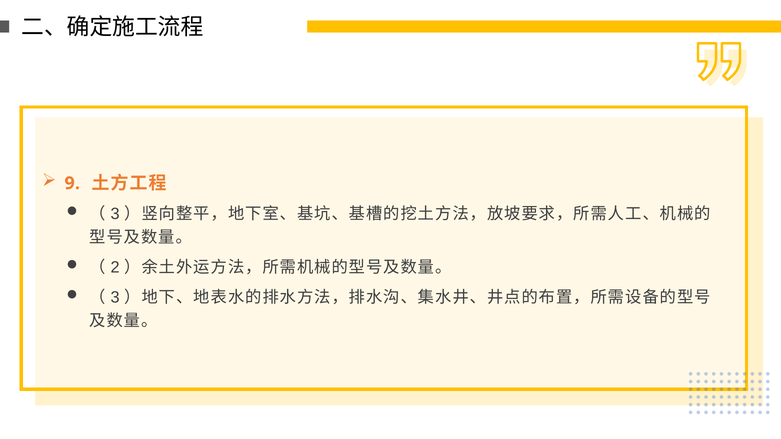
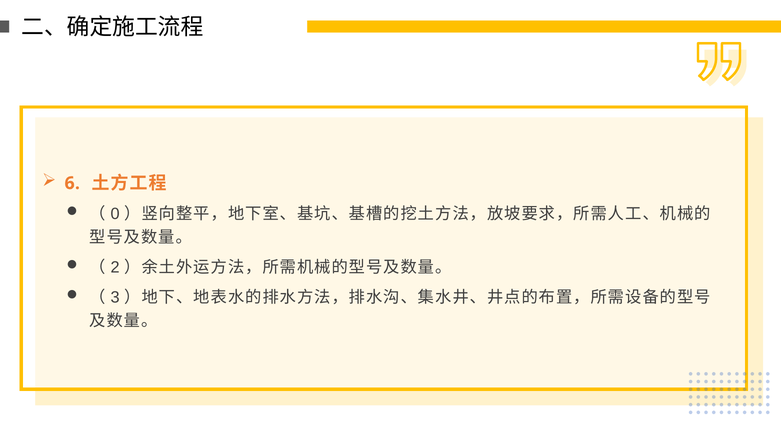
9: 9 -> 6 (72, 183)
3: 3 -> 0 (115, 214)
